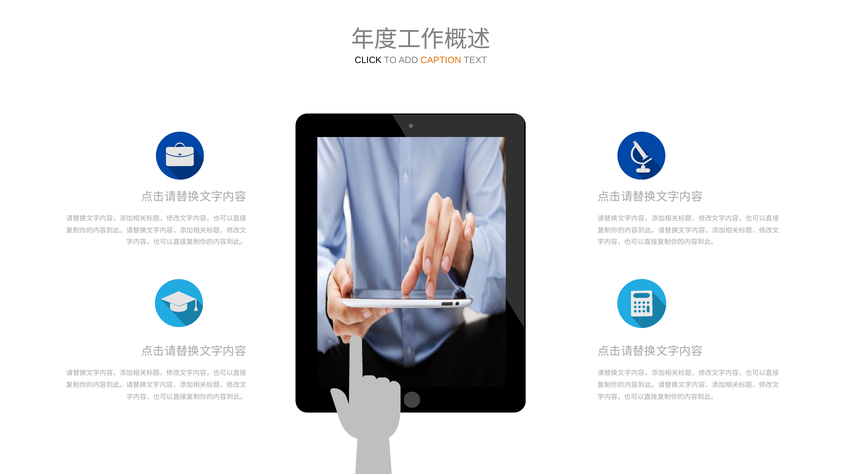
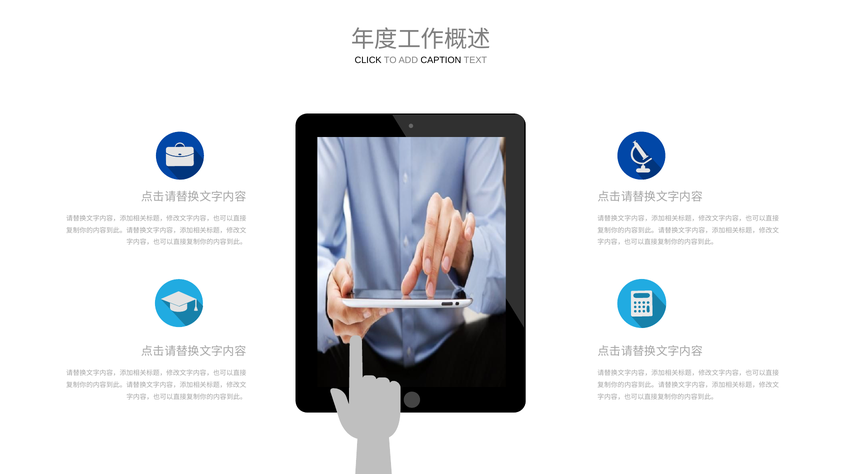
CAPTION colour: orange -> black (441, 60)
